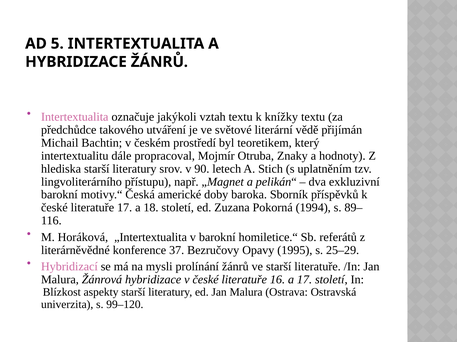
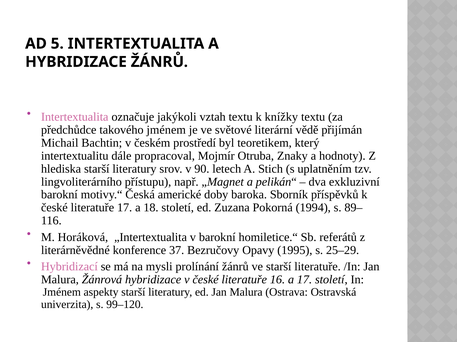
takového utváření: utváření -> jménem (166, 130)
Blízkost: Blízkost -> Jménem (62, 293)
